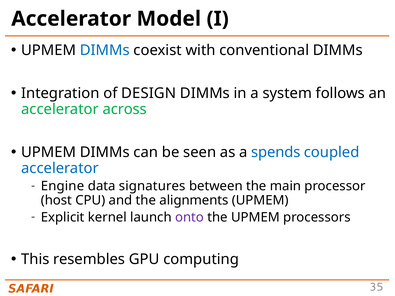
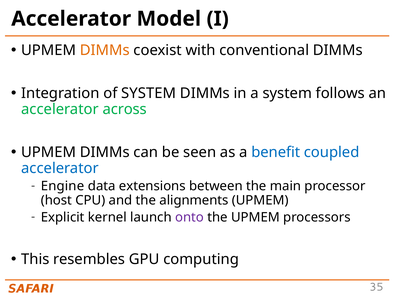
DIMMs colour: blue -> orange (105, 50)
of DESIGN: DESIGN -> SYSTEM (149, 93)
spends: spends -> benefit (276, 152)
signatures: signatures -> extensions (152, 186)
